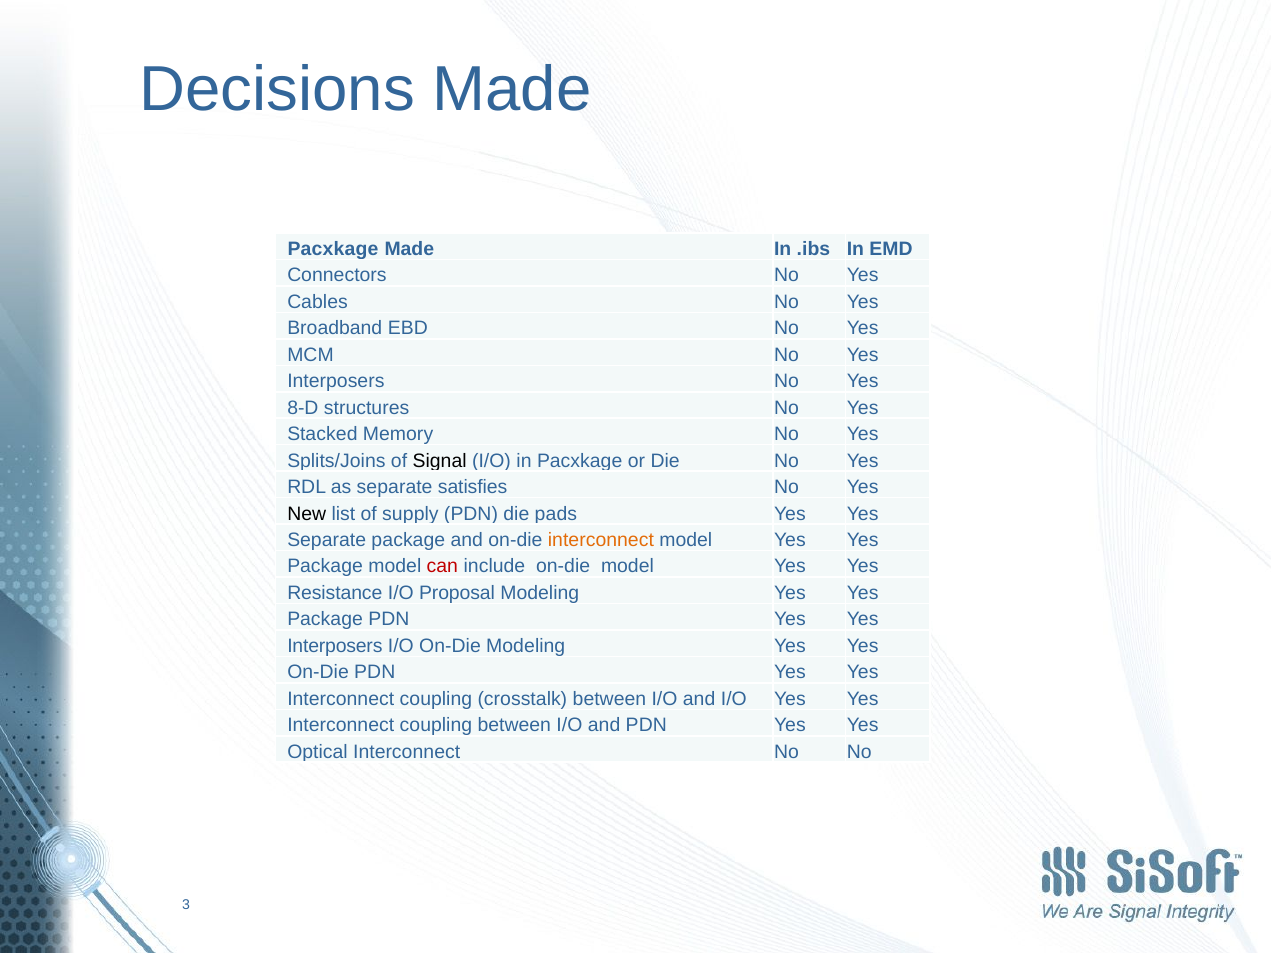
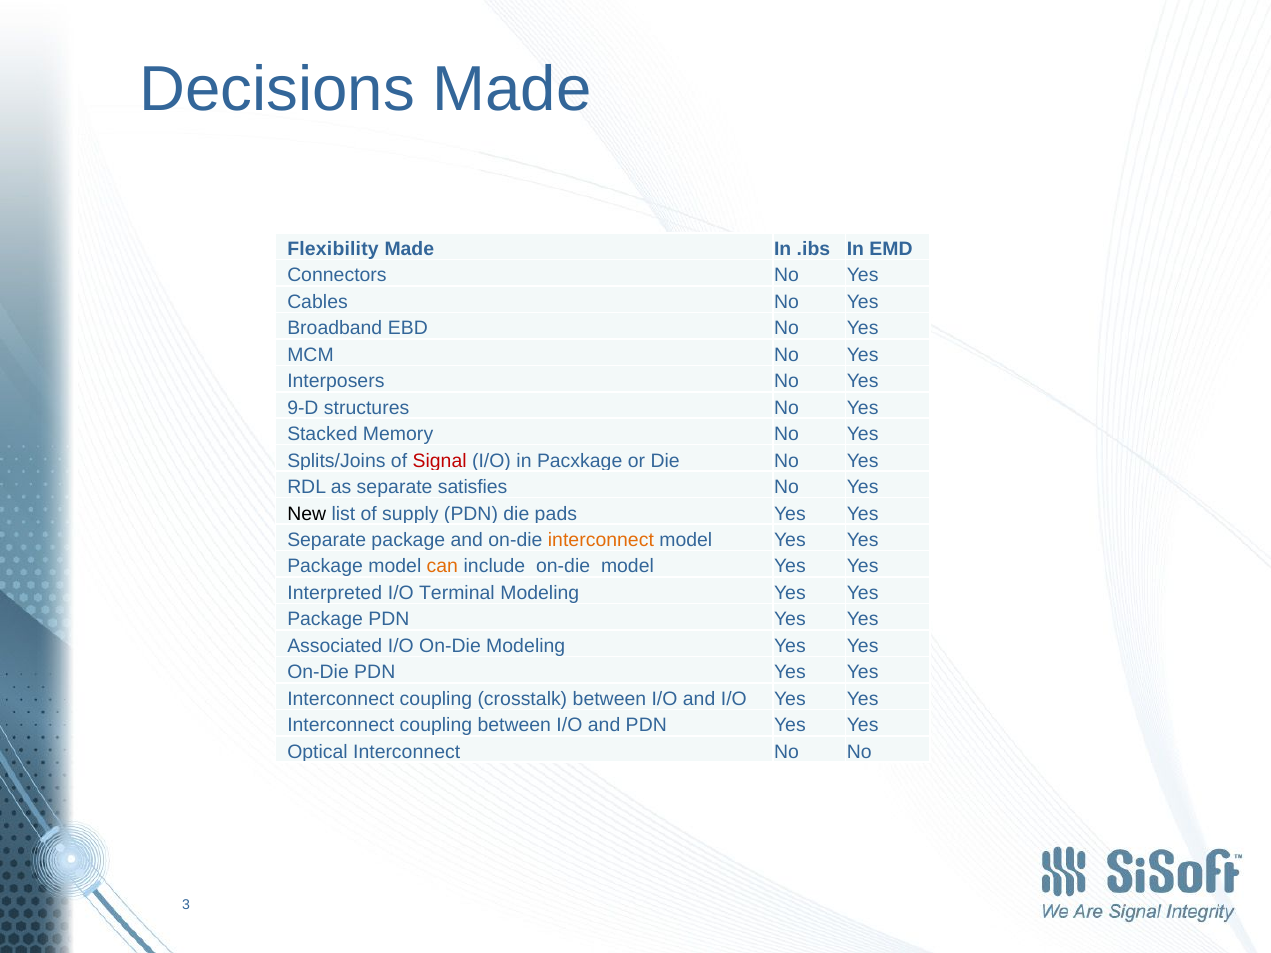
Pacxkage: Pacxkage -> Flexibility (333, 249)
8-D: 8-D -> 9-D (303, 408)
Signal colour: black -> red (440, 461)
can colour: red -> orange (442, 567)
Resistance: Resistance -> Interpreted (335, 593)
Proposal: Proposal -> Terminal (457, 593)
Interposers: Interposers -> Associated (335, 646)
